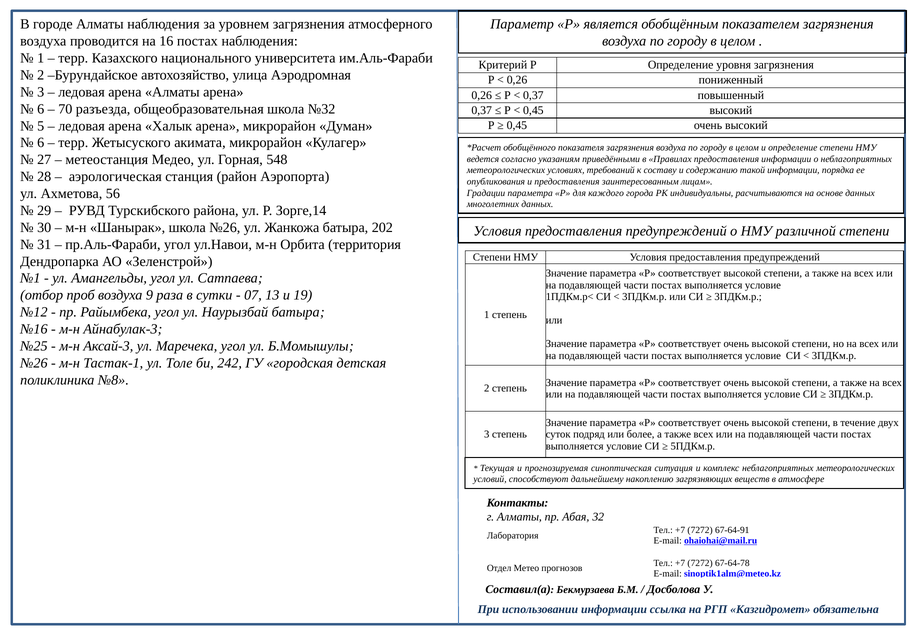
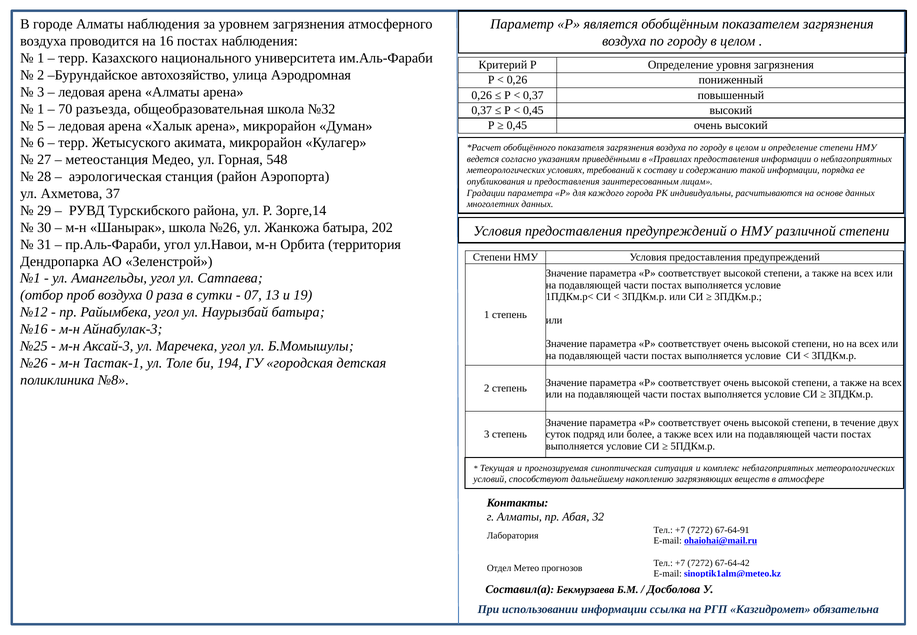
6: 6 -> 1 (41, 109)
56: 56 -> 37 (113, 194)
9: 9 -> 0 (149, 295)
242: 242 -> 194 (230, 363)
67-64-78: 67-64-78 -> 67-64-42 (732, 563)
